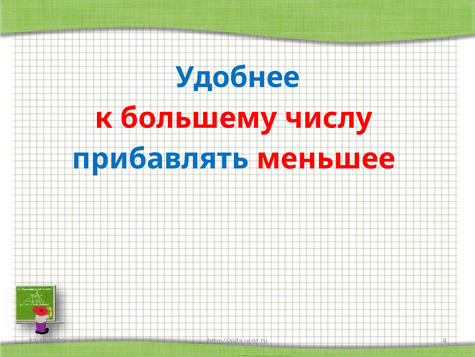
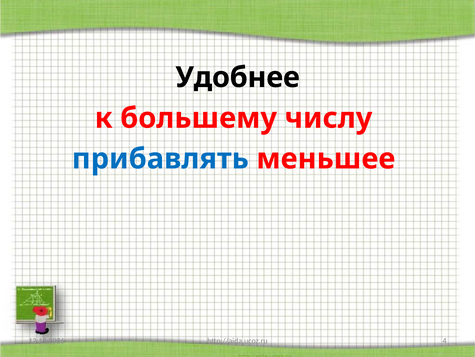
Удобнее colour: blue -> black (238, 77)
